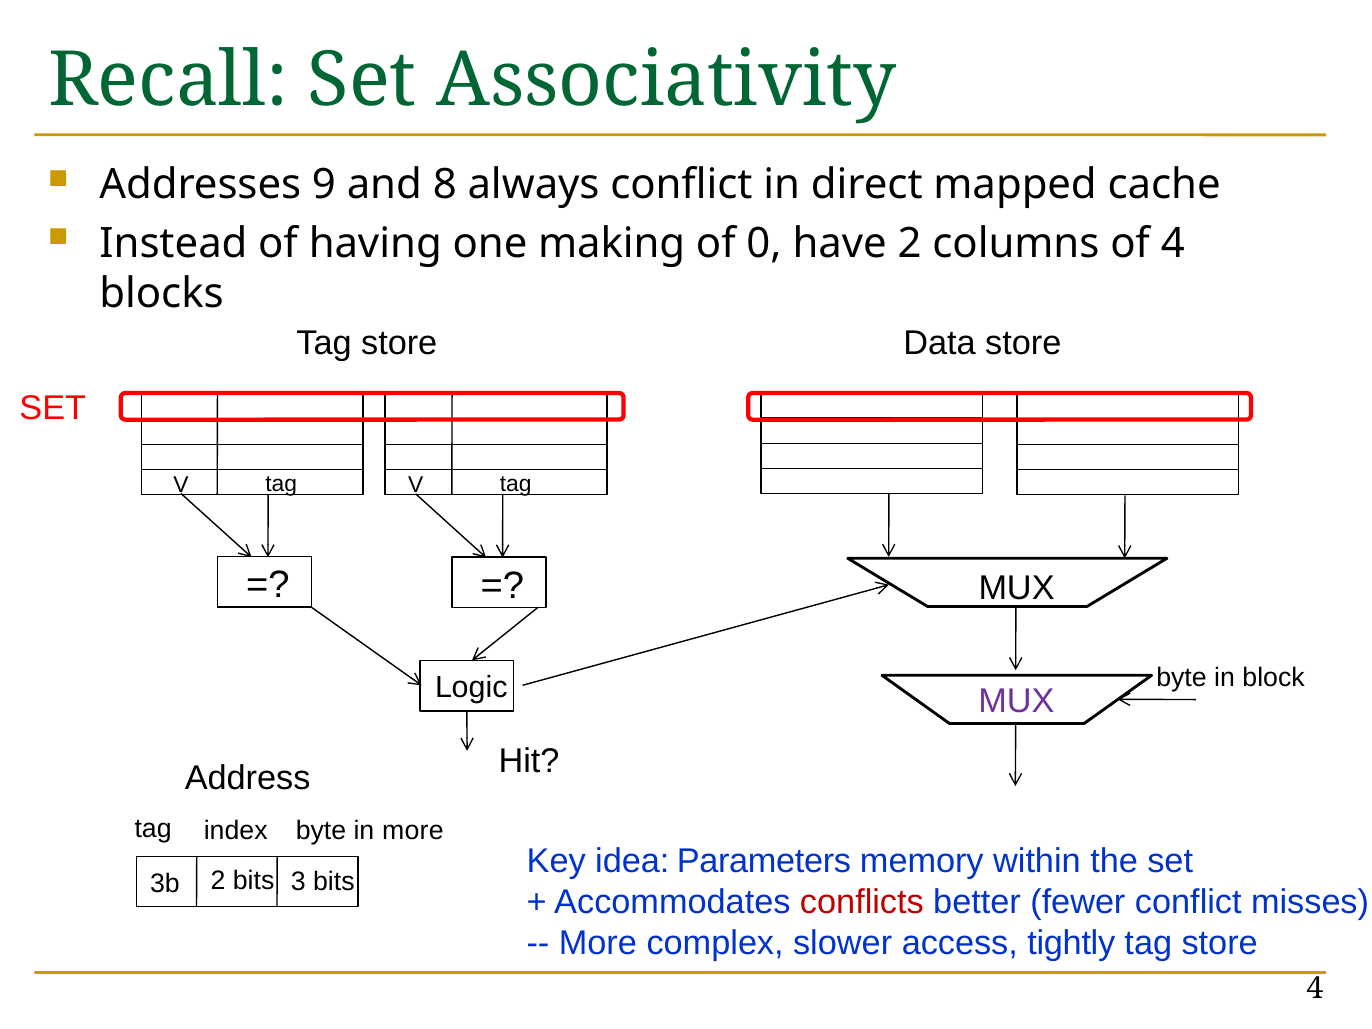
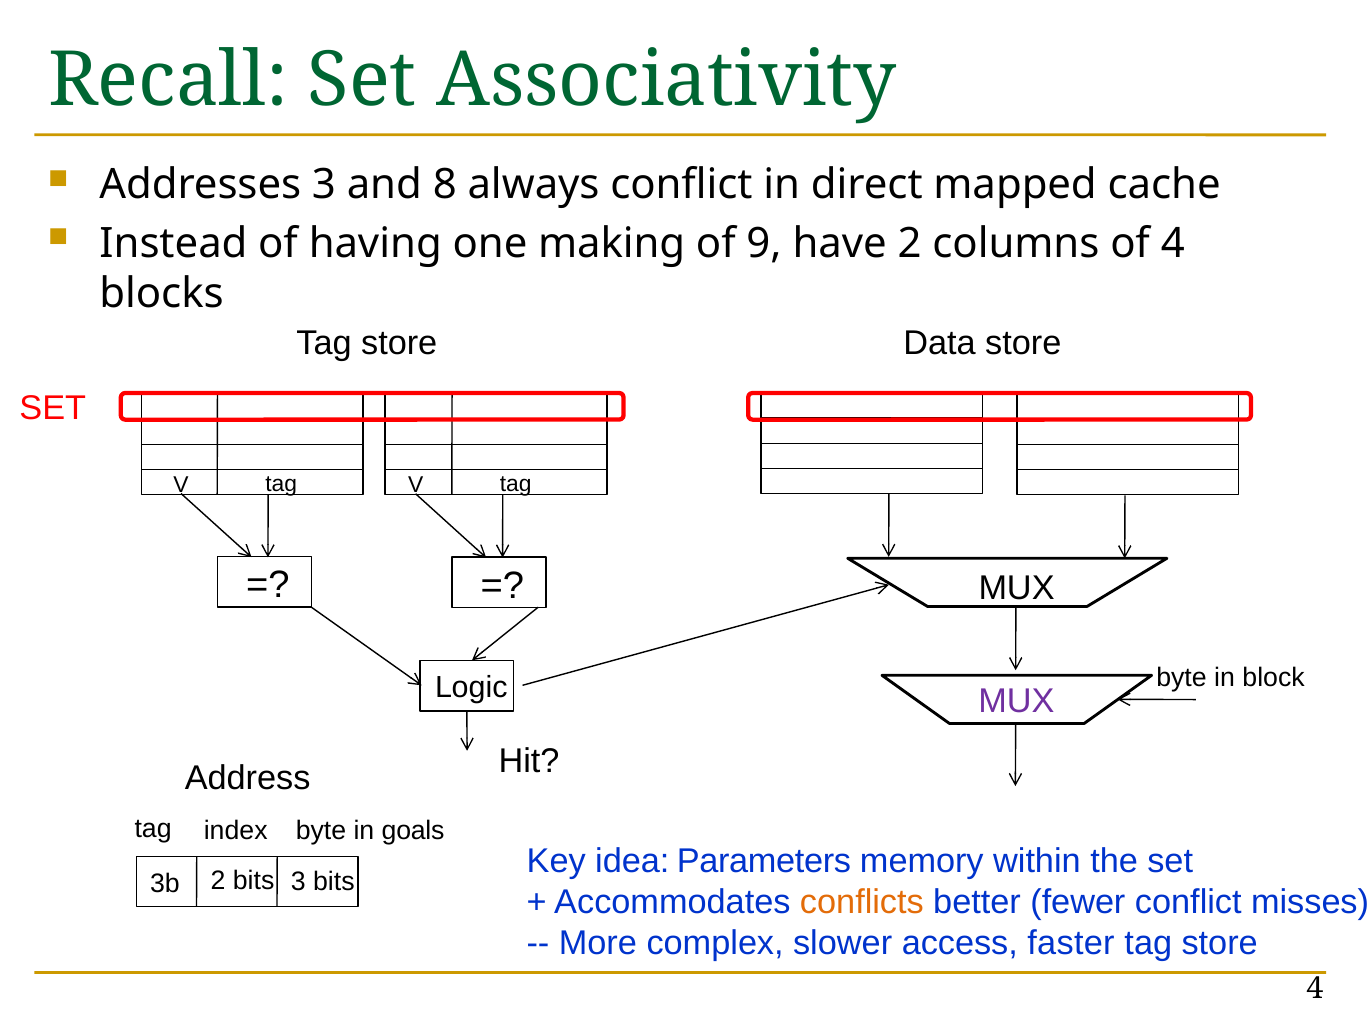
Addresses 9: 9 -> 3 (324, 185)
0: 0 -> 9 (764, 243)
in more: more -> goals (413, 831)
conflicts colour: red -> orange (862, 902)
tightly: tightly -> faster (1071, 943)
